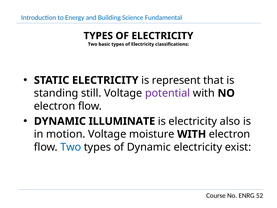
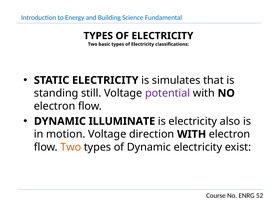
represent: represent -> simulates (176, 80)
moisture: moisture -> direction (152, 134)
Two colour: blue -> orange (71, 147)
